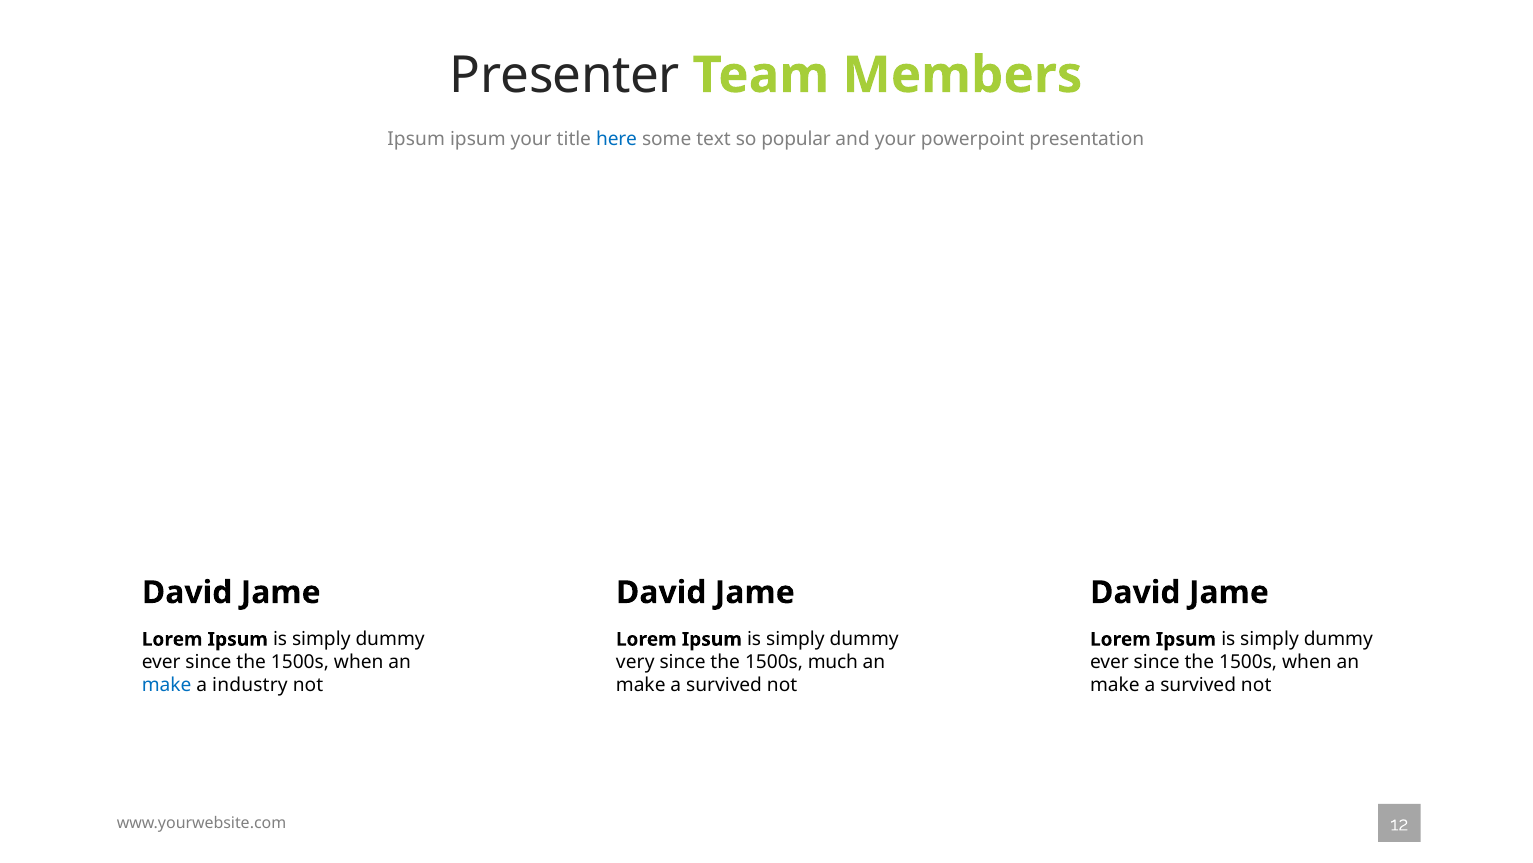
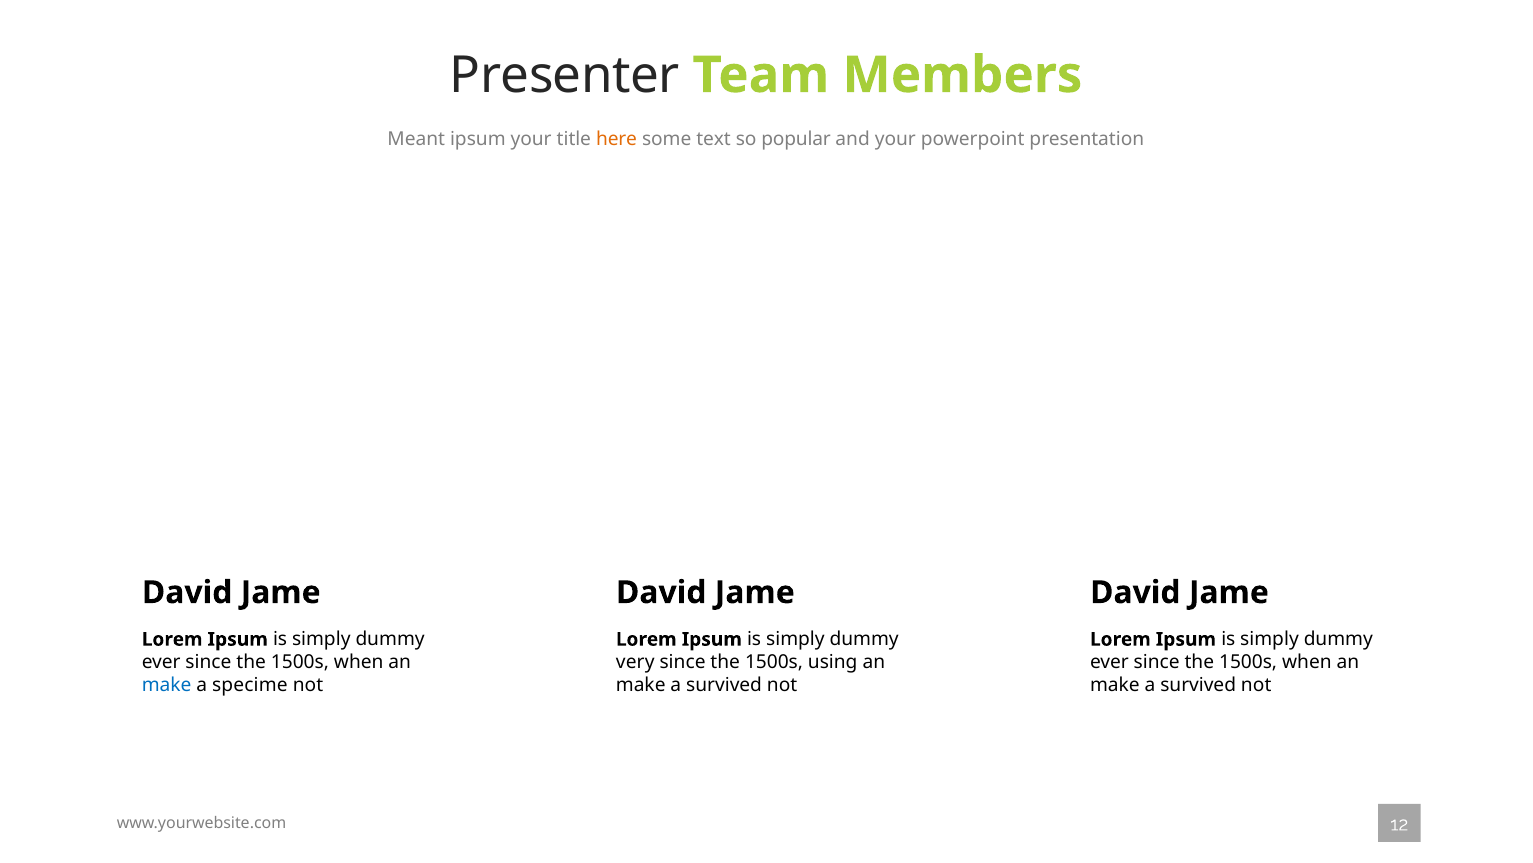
Ipsum: Ipsum -> Meant (416, 139)
here colour: blue -> orange (617, 139)
much: much -> using (833, 662)
industry: industry -> specime (250, 685)
